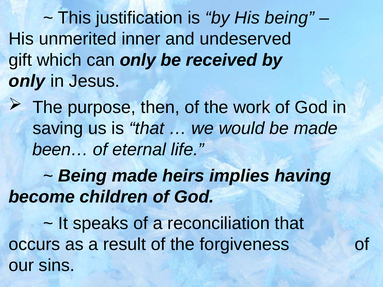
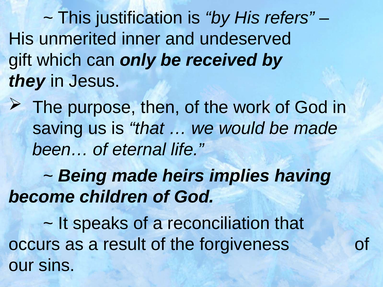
His being: being -> refers (290, 18)
only: only -> they (27, 81)
